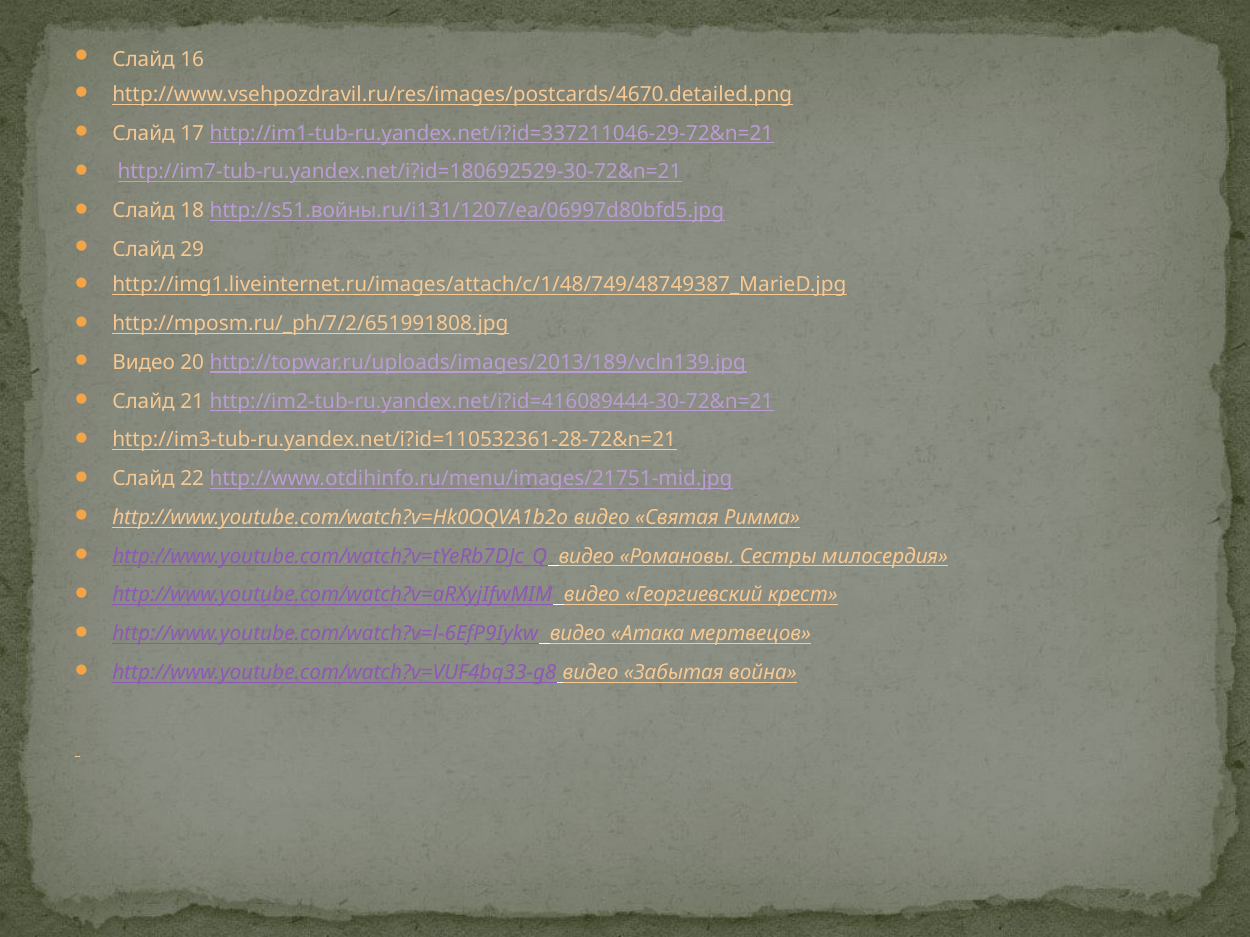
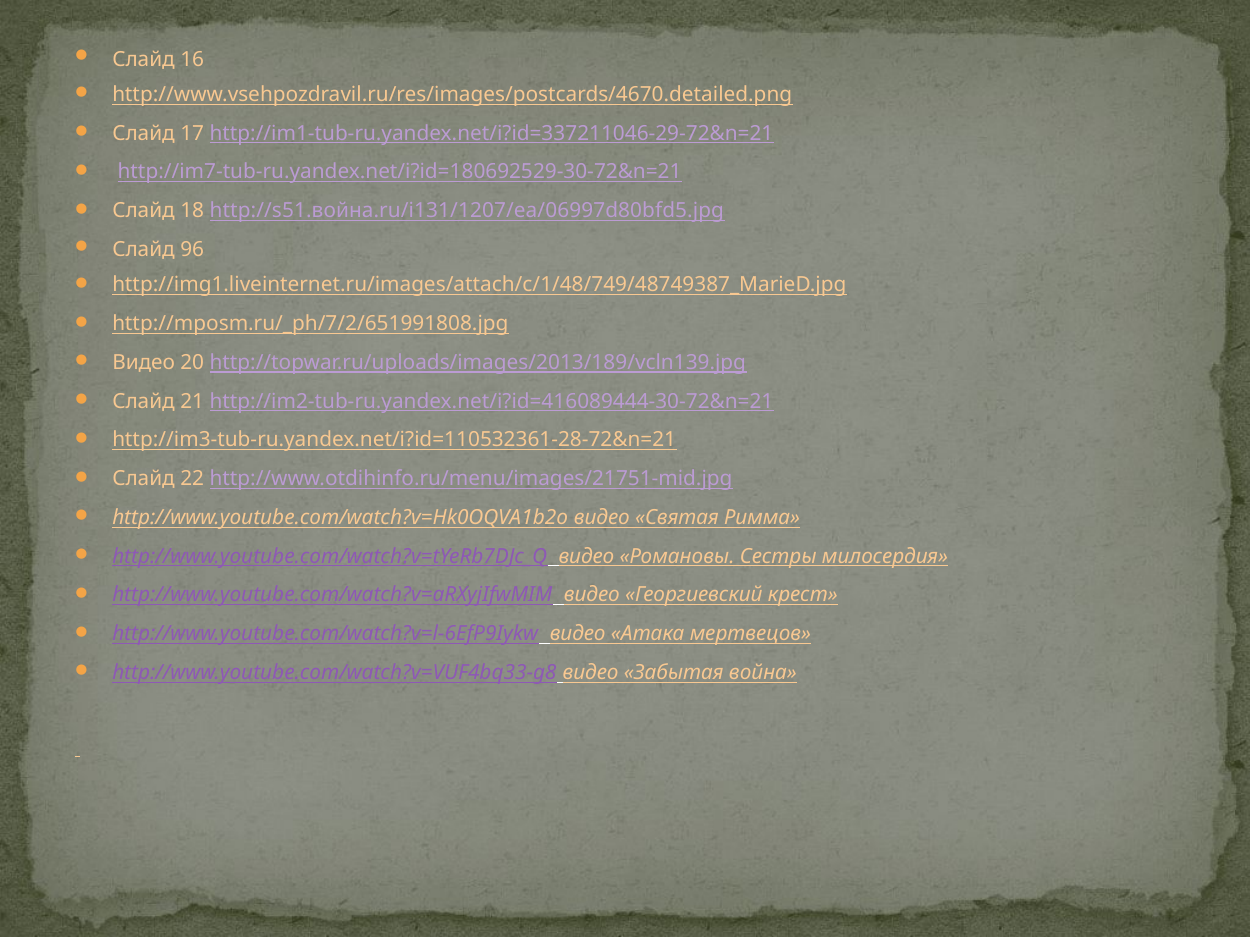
http://s51.войны.ru/i131/1207/ea/06997d80bfd5.jpg: http://s51.войны.ru/i131/1207/ea/06997d80bfd5.jpg -> http://s51.война.ru/i131/1207/ea/06997d80bfd5.jpg (467, 211)
29: 29 -> 96 (192, 250)
